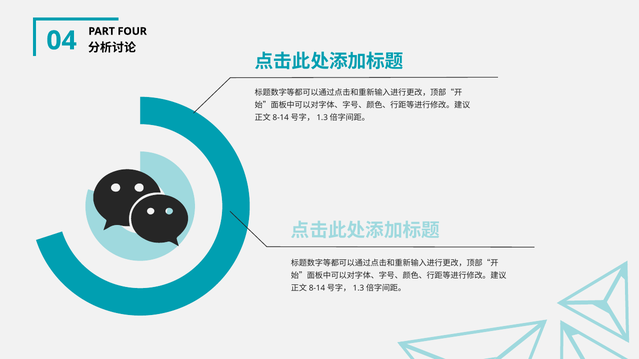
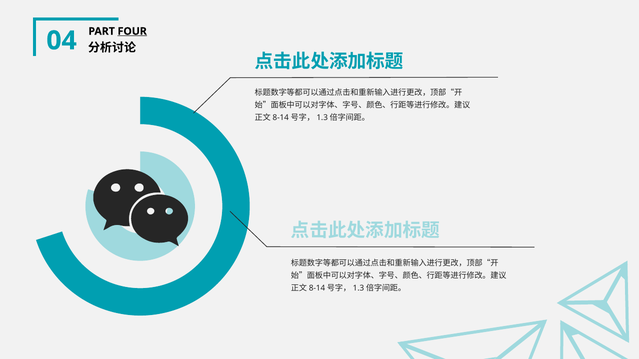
FOUR underline: none -> present (132, 31)
